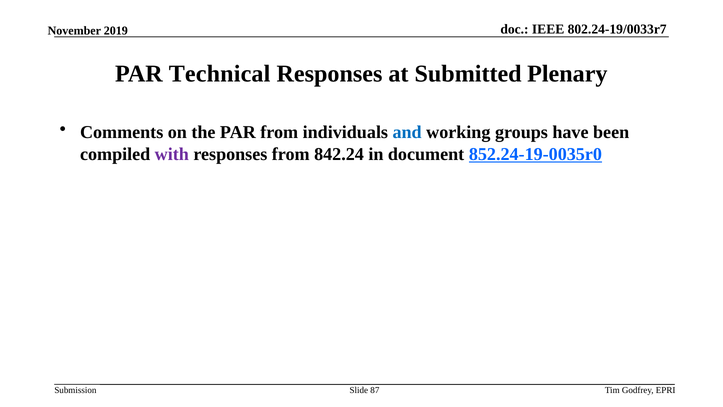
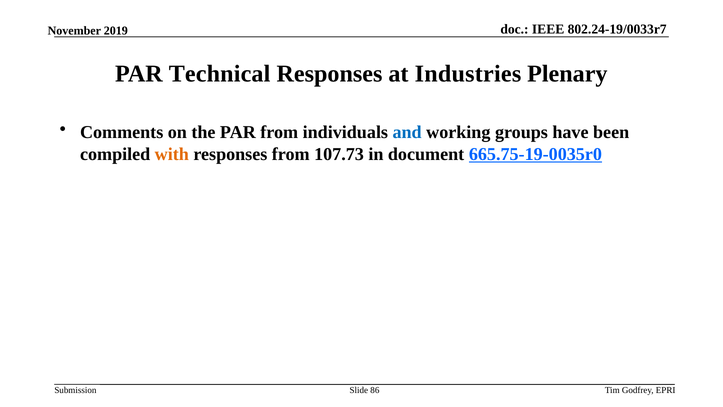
Submitted: Submitted -> Industries (468, 74)
with colour: purple -> orange (172, 154)
842.24: 842.24 -> 107.73 (339, 154)
852.24-19-0035r0: 852.24-19-0035r0 -> 665.75-19-0035r0 (535, 154)
87: 87 -> 86 (375, 390)
